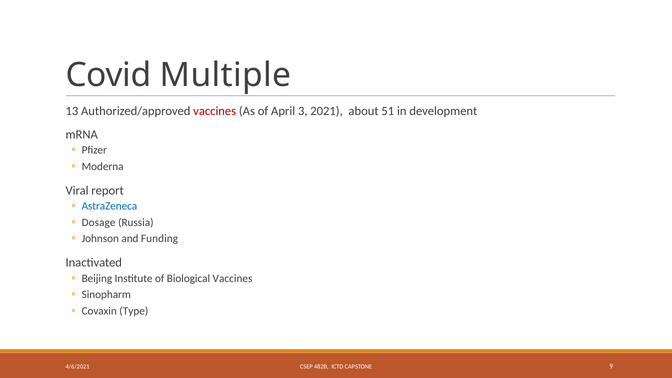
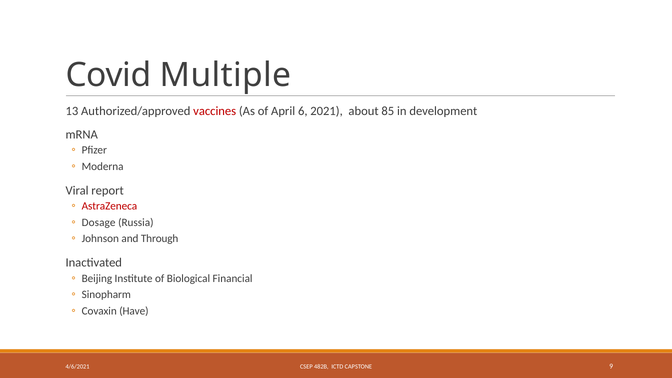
3: 3 -> 6 (303, 111)
51: 51 -> 85 (388, 111)
AstraZeneca colour: blue -> red (109, 206)
Funding: Funding -> Through (160, 239)
Biological Vaccines: Vaccines -> Financial (233, 278)
Type: Type -> Have (134, 311)
